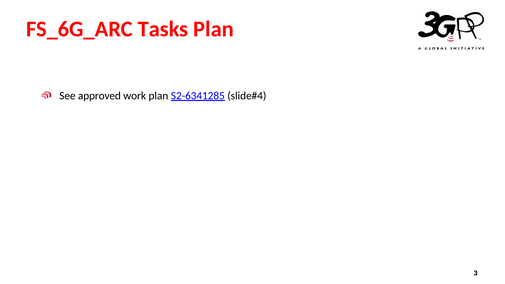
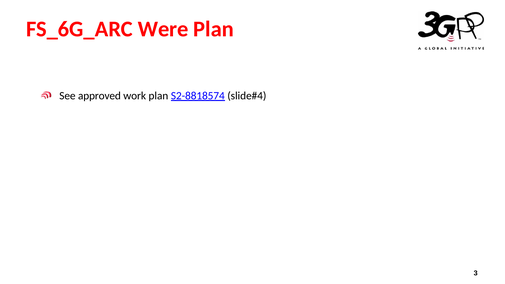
Tasks: Tasks -> Were (163, 29)
S2-6341285: S2-6341285 -> S2-8818574 (198, 96)
